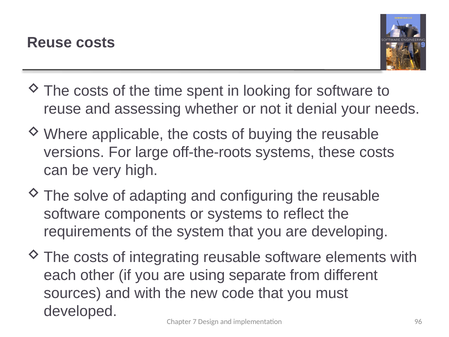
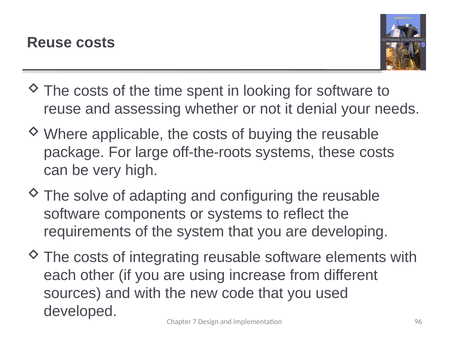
versions: versions -> package (74, 152)
separate: separate -> increase (257, 275)
must: must -> used (332, 293)
